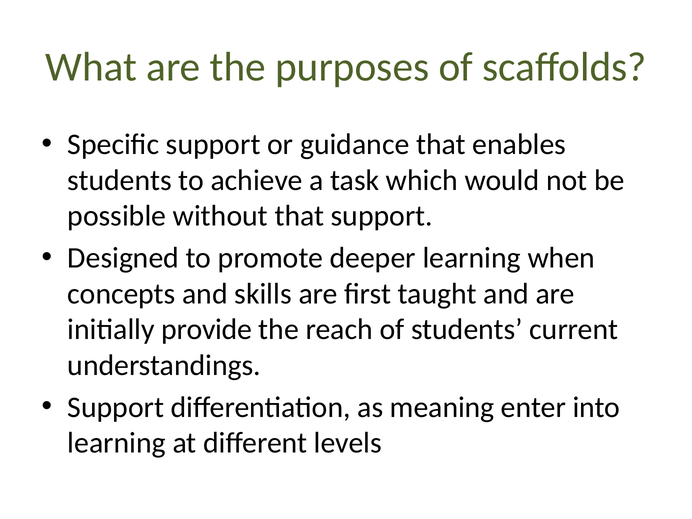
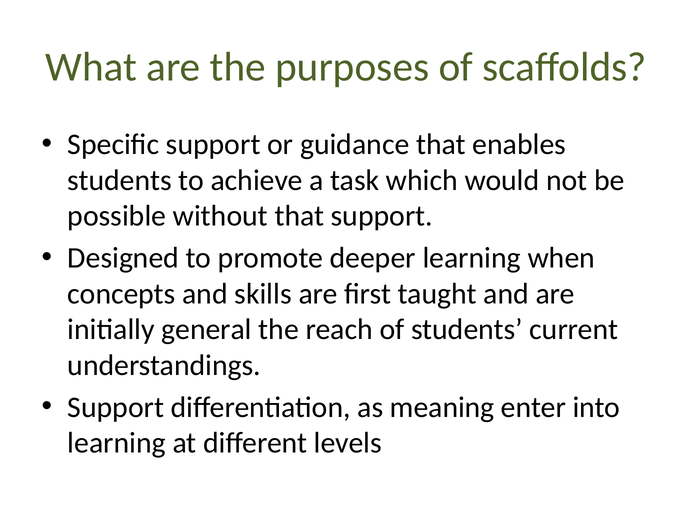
provide: provide -> general (207, 330)
